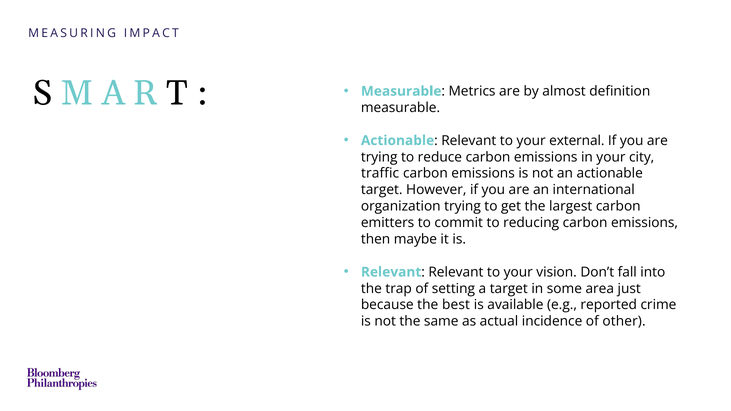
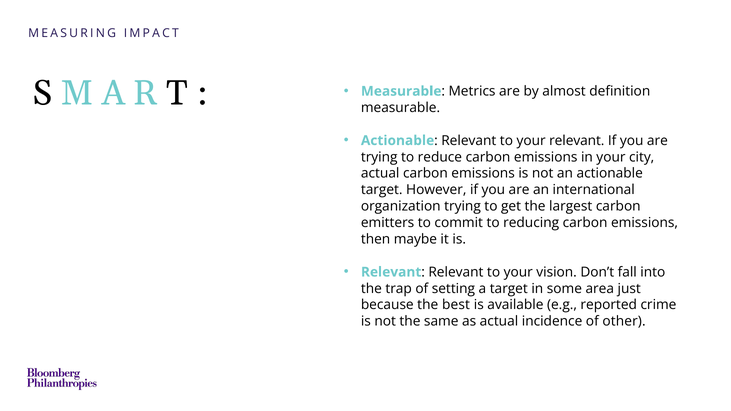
your external: external -> relevant (577, 141)
traffic: traffic -> actual (380, 174)
